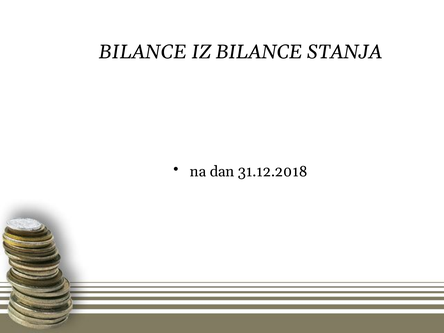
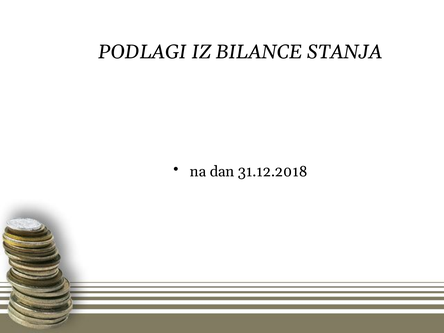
BILANCE: BILANCE -> PODLAGI (143, 52)
